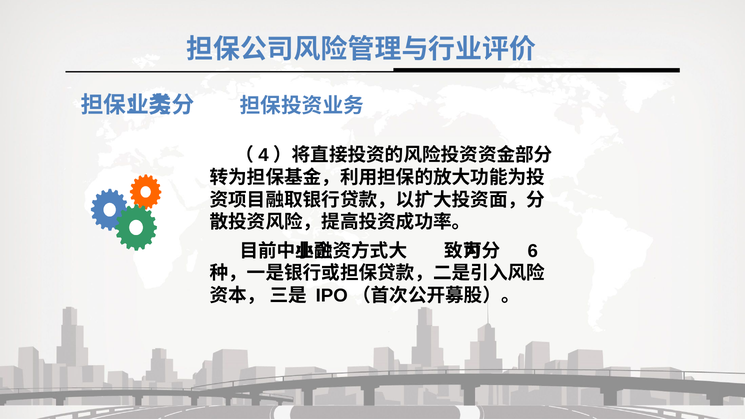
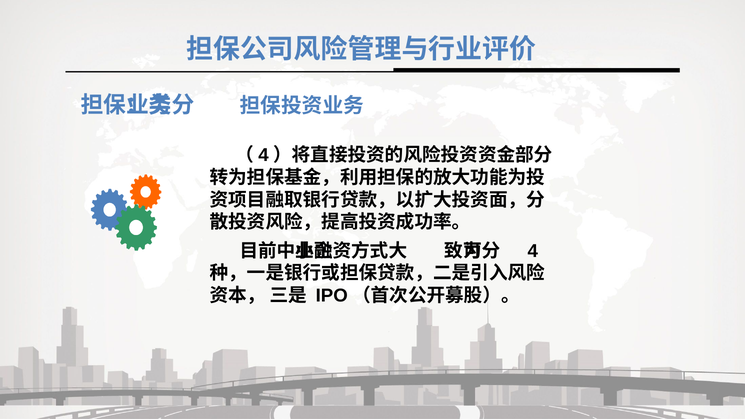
6: 6 -> 4 (533, 251)
